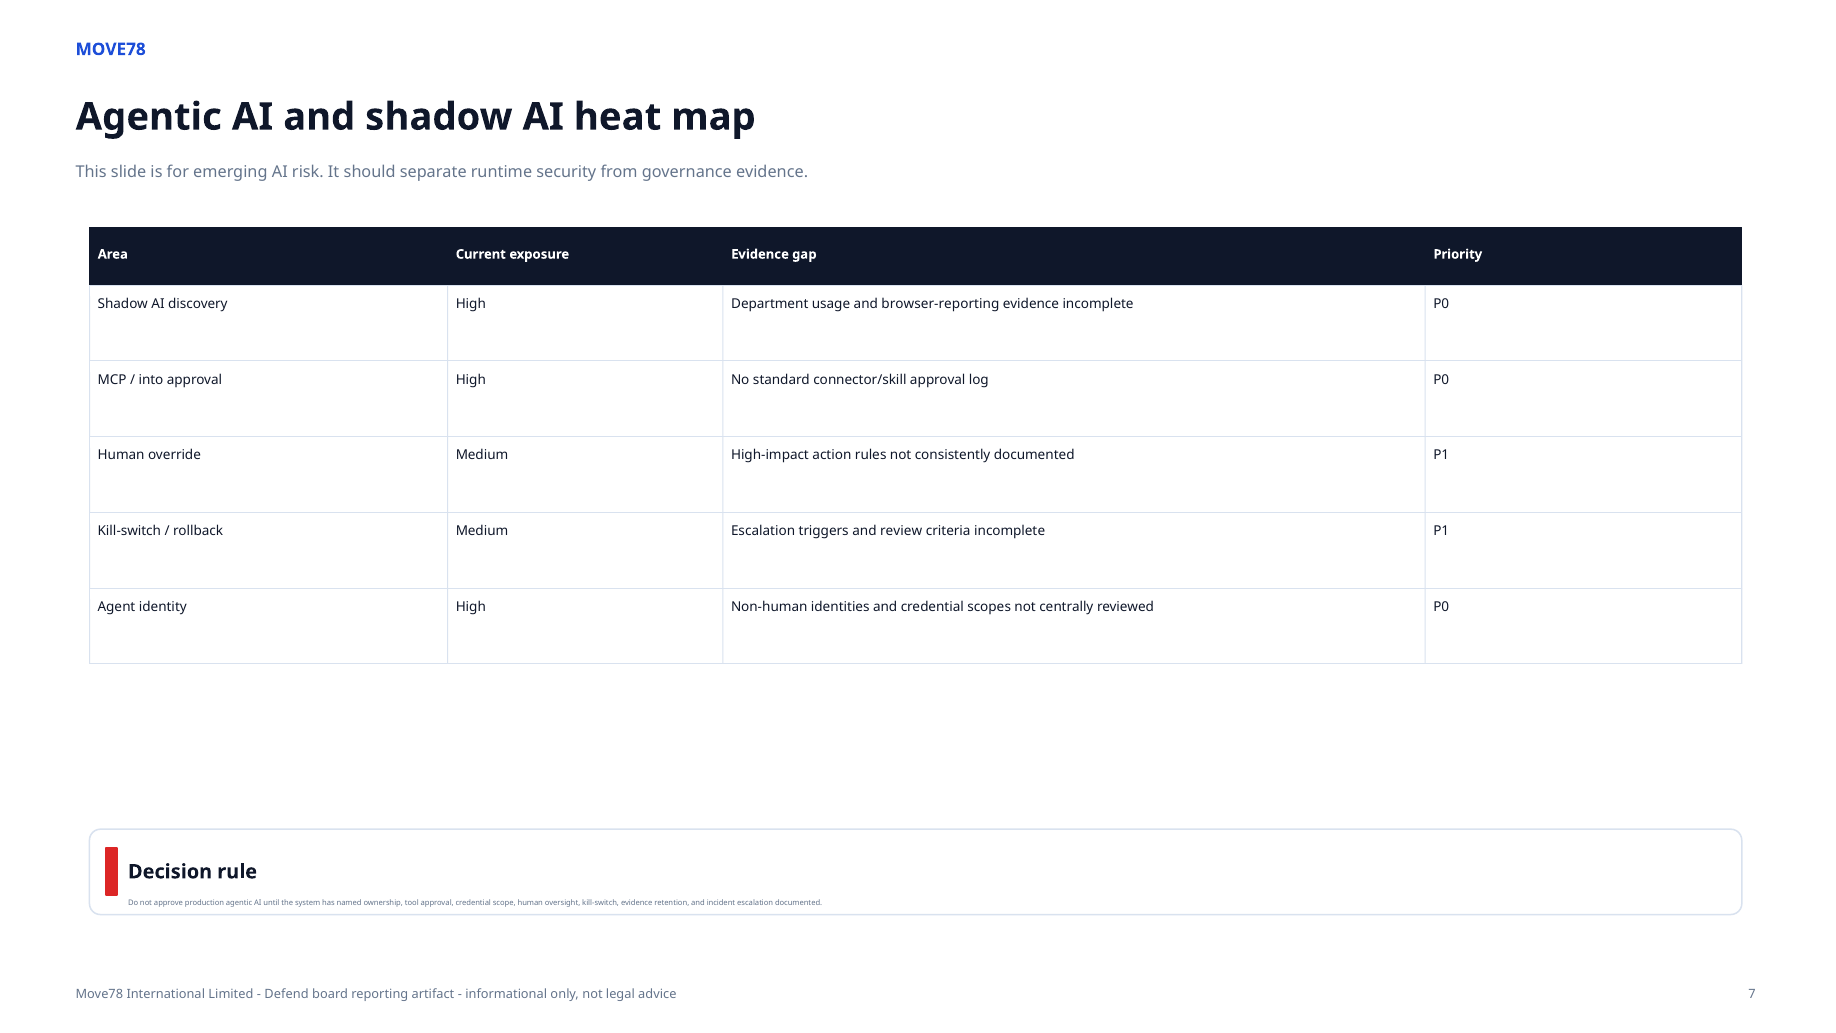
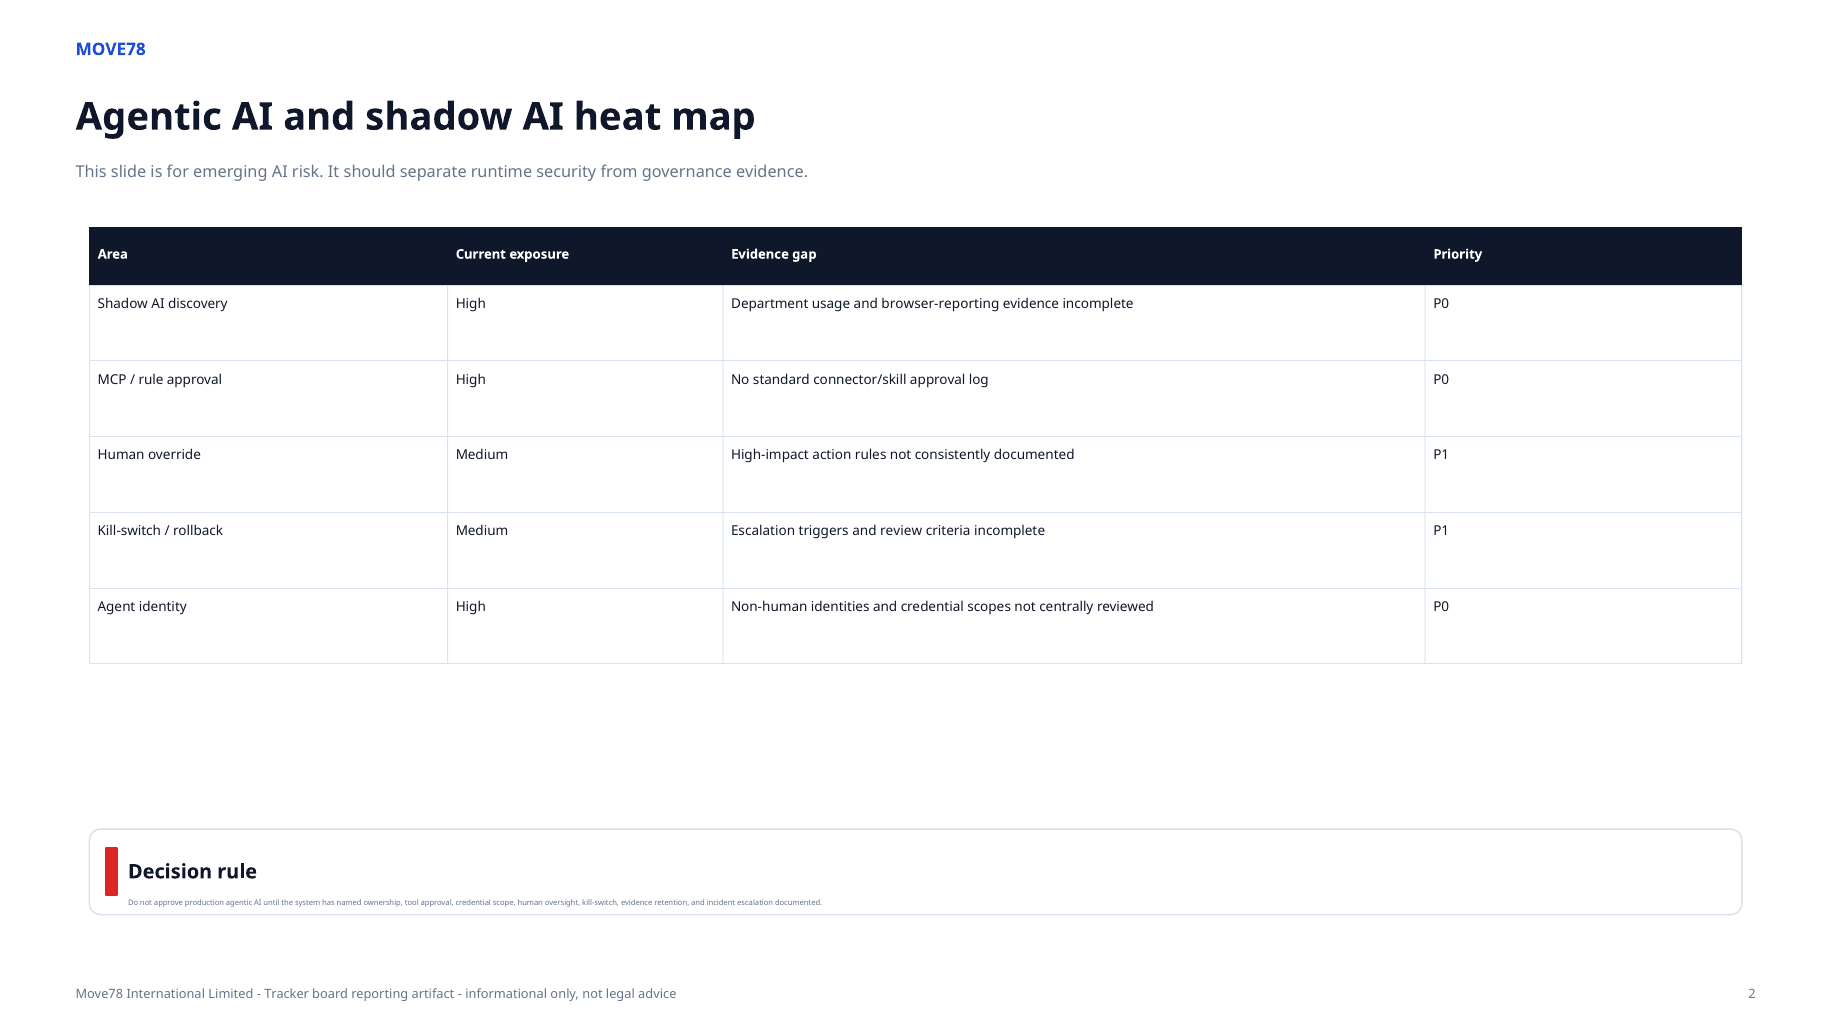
into: into -> rule (151, 379)
Defend: Defend -> Tracker (287, 994)
7: 7 -> 2 (1752, 994)
